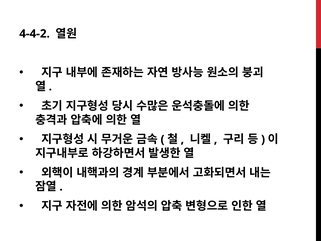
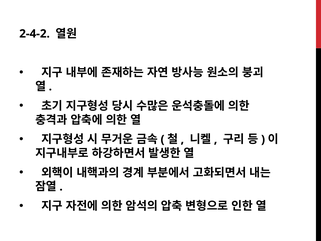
4-4-2: 4-4-2 -> 2-4-2 (35, 34)
